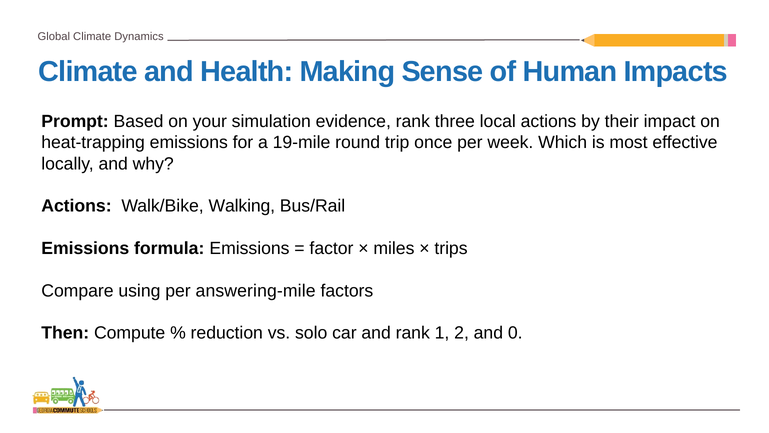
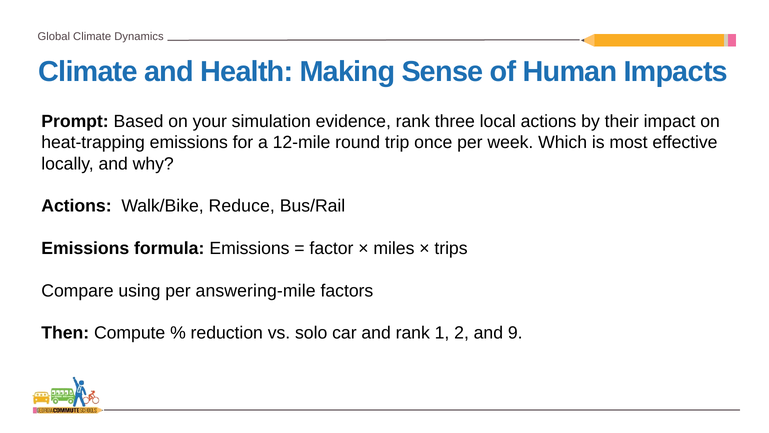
19-mile: 19-mile -> 12-mile (301, 142)
Walking: Walking -> Reduce (242, 206)
0: 0 -> 9 (515, 333)
